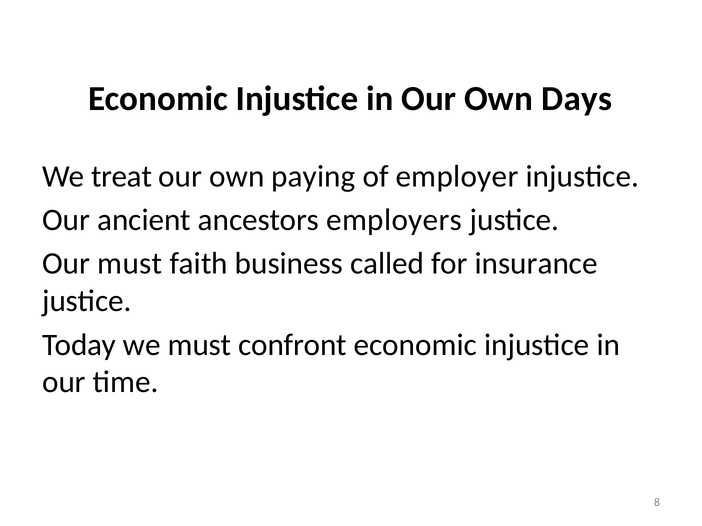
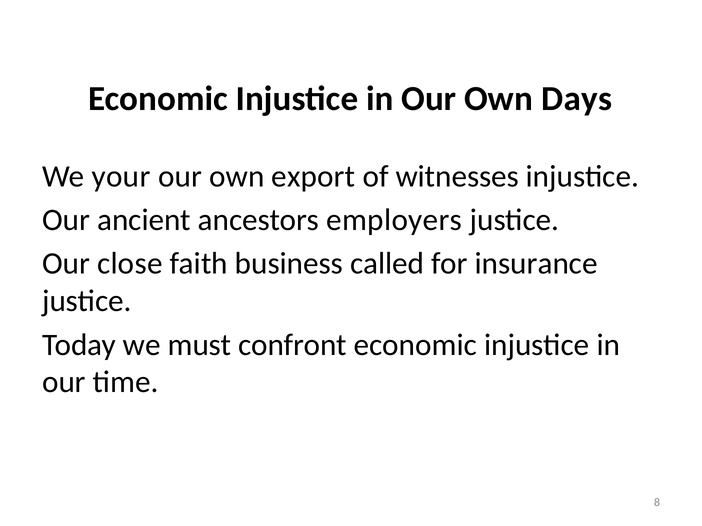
treat: treat -> your (121, 177)
paying: paying -> export (313, 177)
employer: employer -> witnesses (457, 177)
Our must: must -> close (130, 264)
